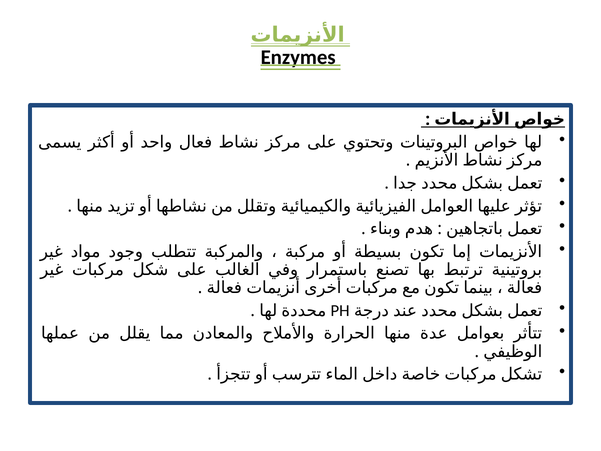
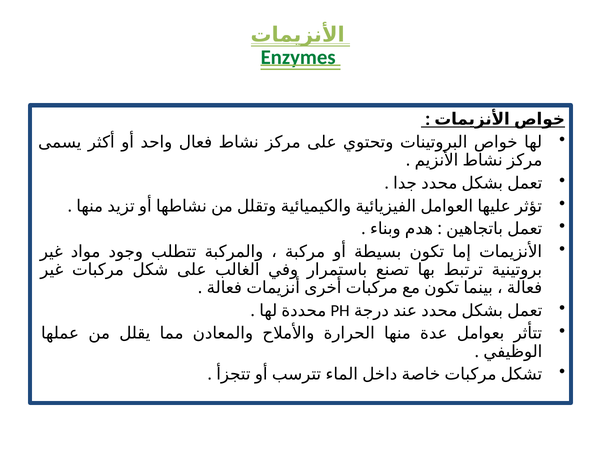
Enzymes colour: black -> green (298, 58)
